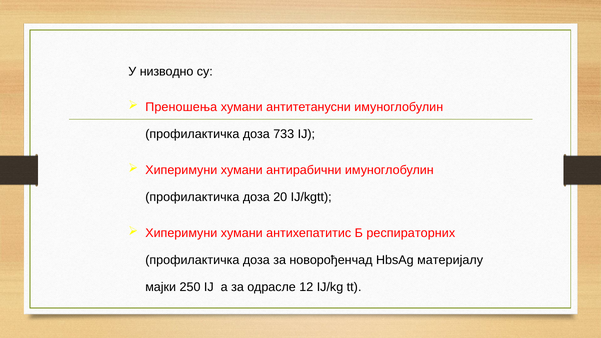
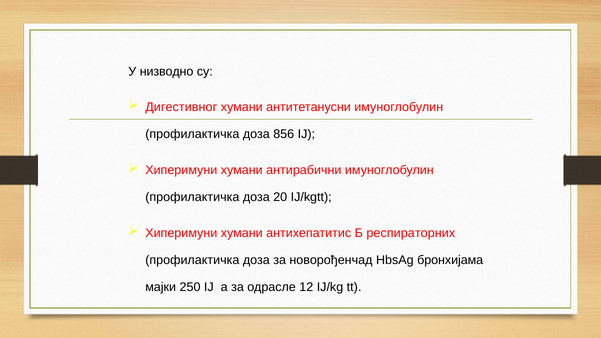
Преношења: Преношења -> Дигестивног (181, 107)
733: 733 -> 856 (284, 134)
материјалу: материјалу -> бронхијама (450, 260)
